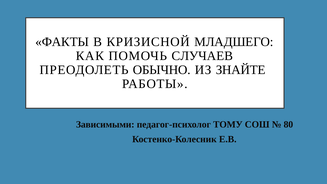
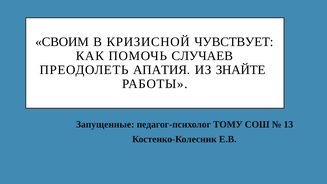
ФАКТЫ: ФАКТЫ -> СВОИМ (62, 42)
МЛАДШЕГО: МЛАДШЕГО -> ЧУВСТВУЕТ (234, 42)
ОБЫЧНО: ОБЫЧНО -> АПАТИЯ (162, 70)
Зависимыми: Зависимыми -> Запущенные (105, 124)
80: 80 -> 13 (288, 124)
